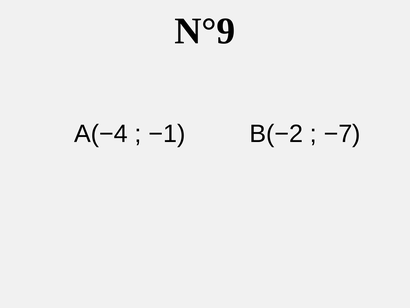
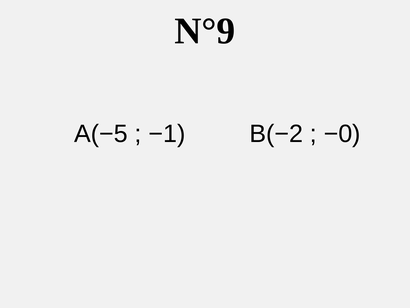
A(−4: A(−4 -> A(−5 (101, 134)
−7: −7 -> −0 (342, 134)
